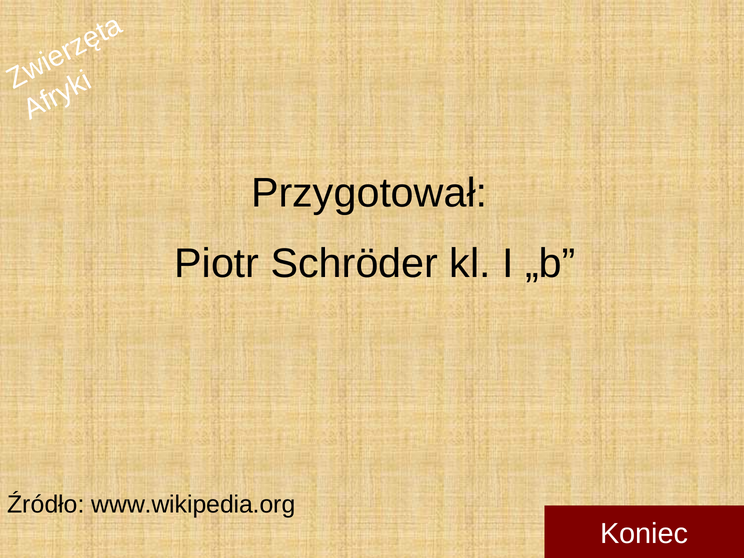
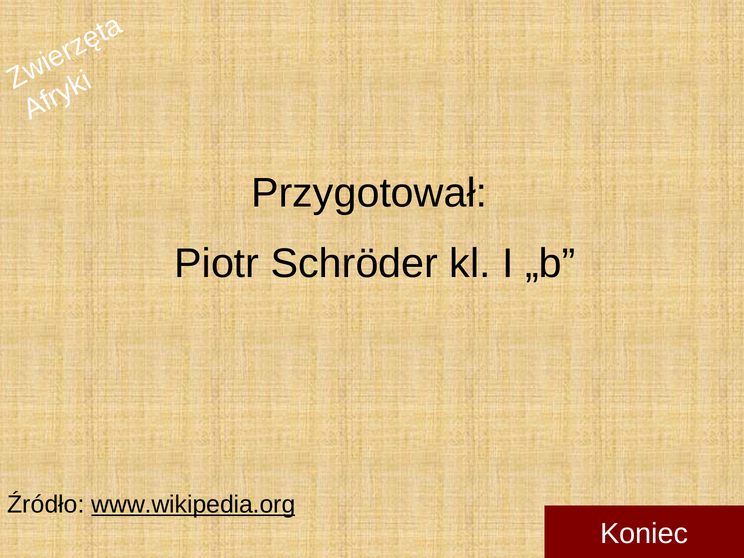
www.wikipedia.org underline: none -> present (193, 504)
